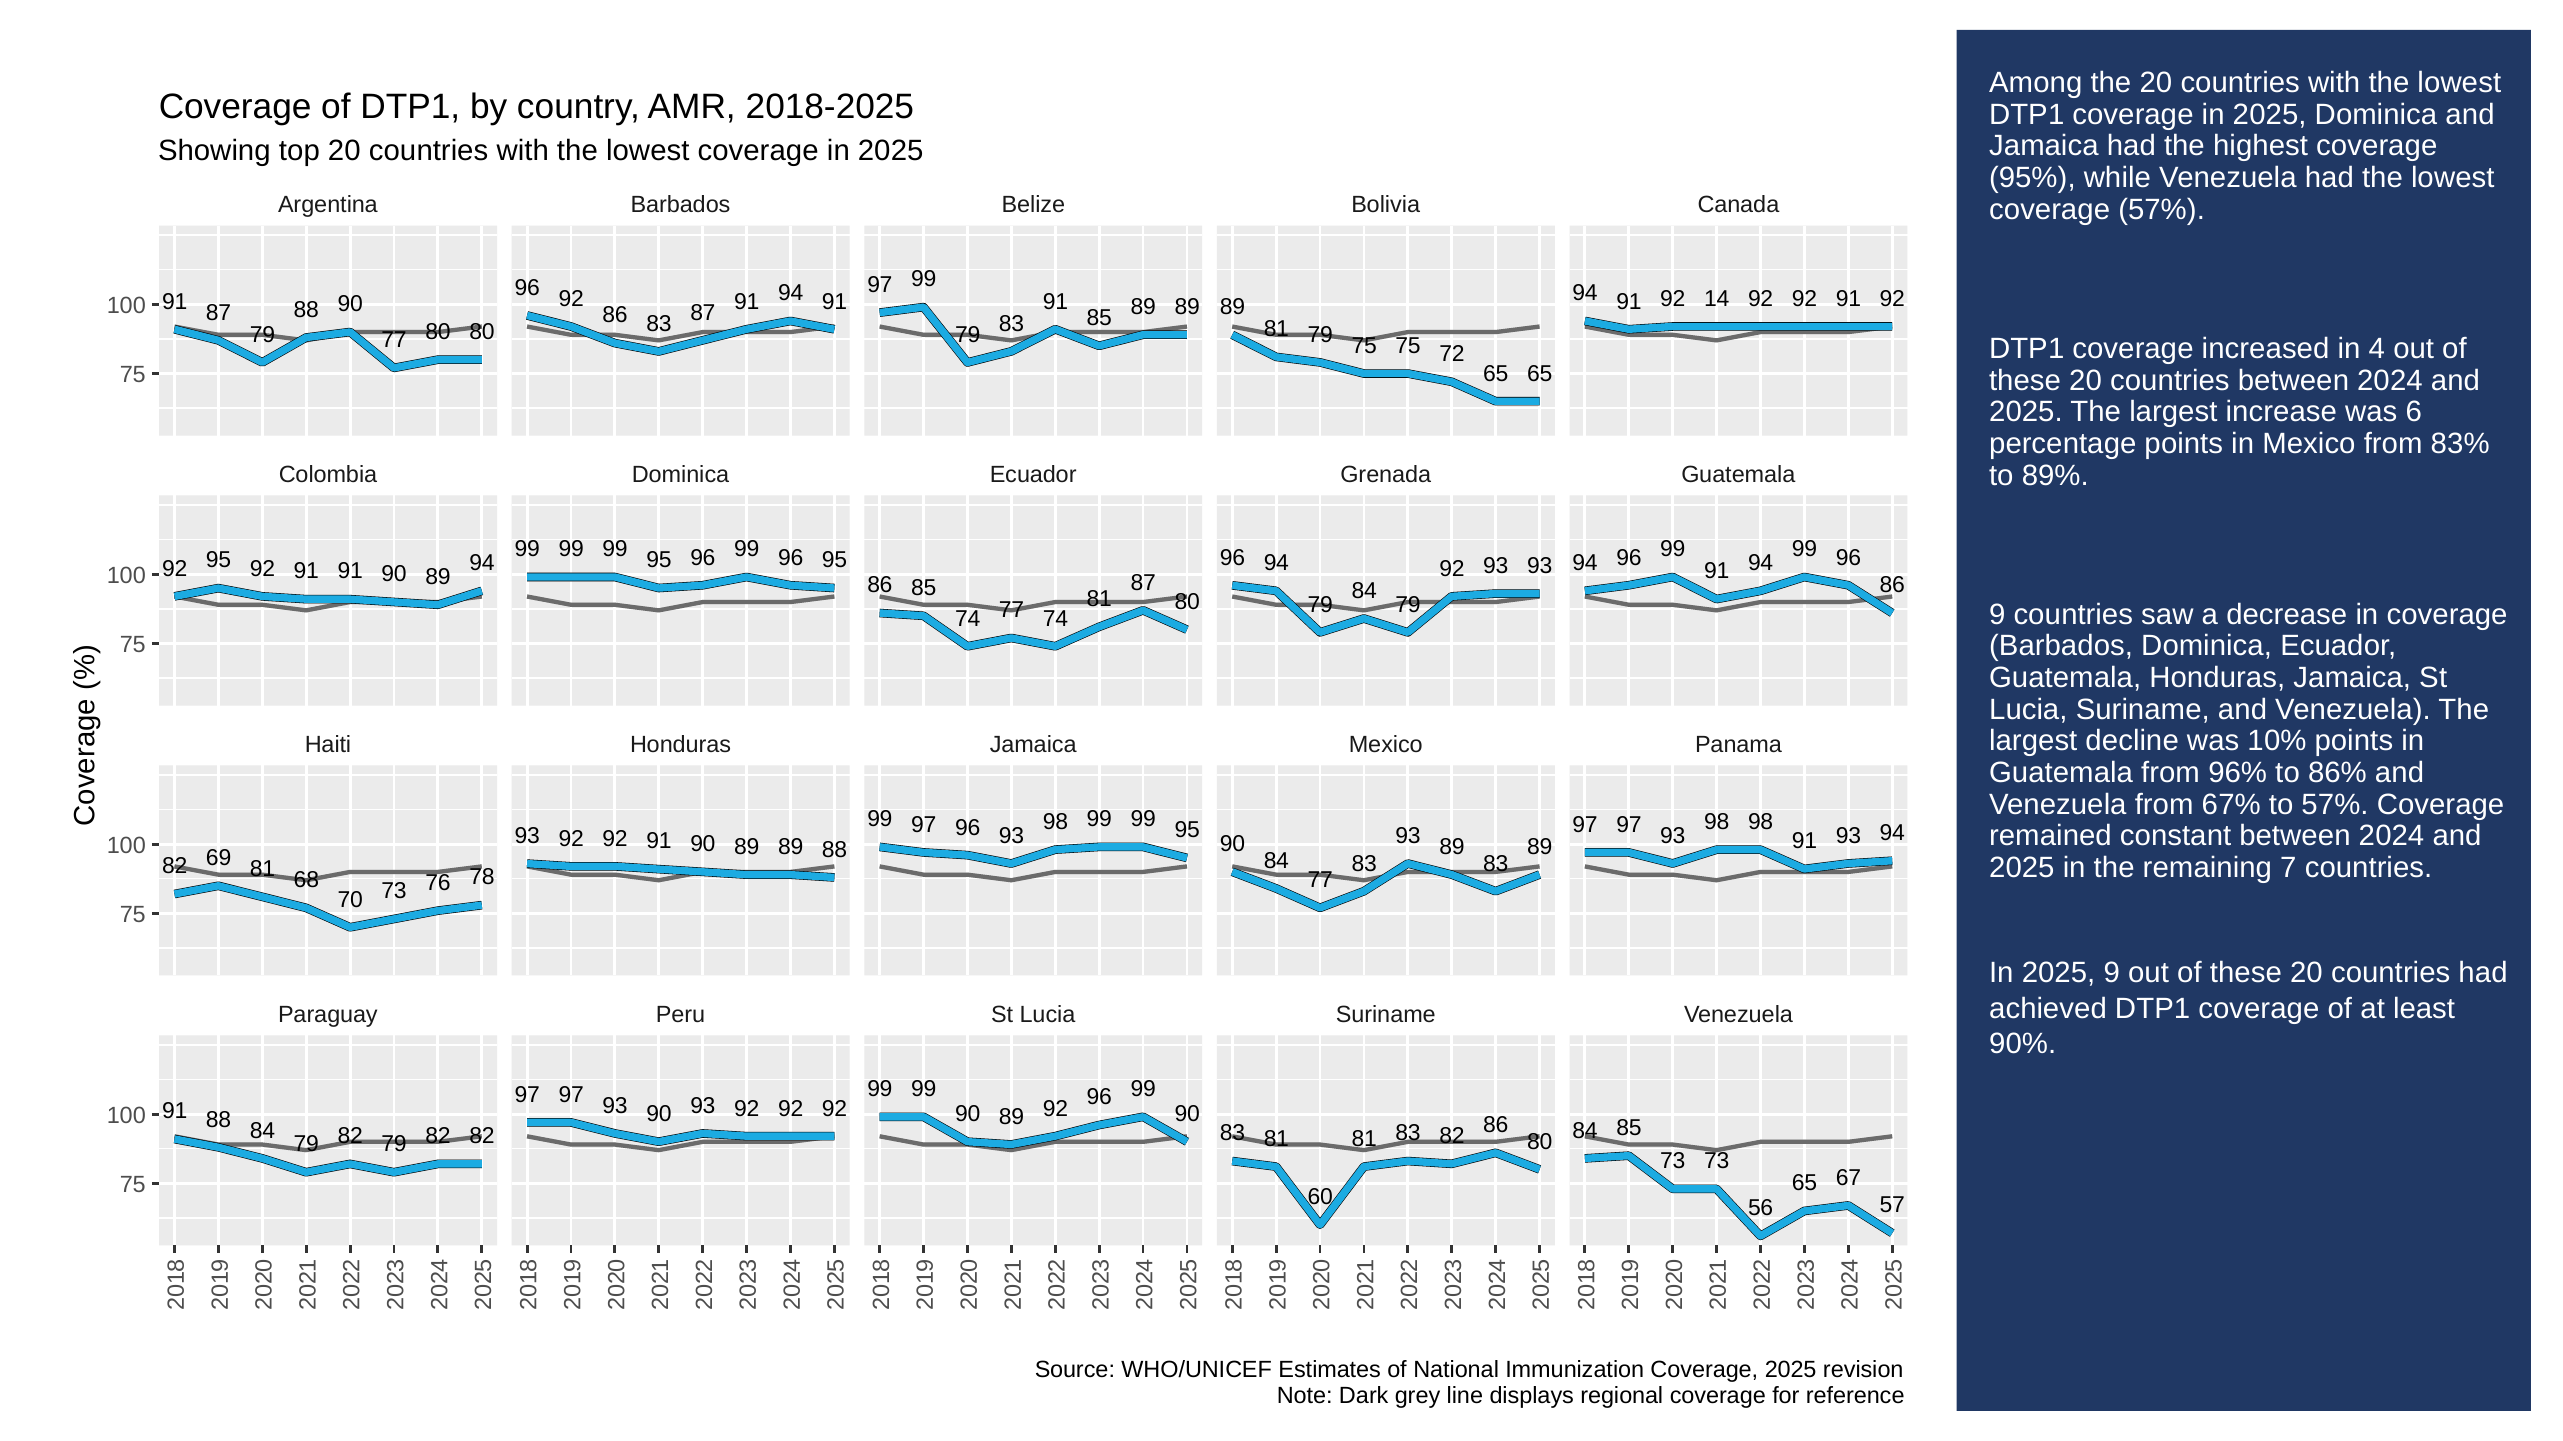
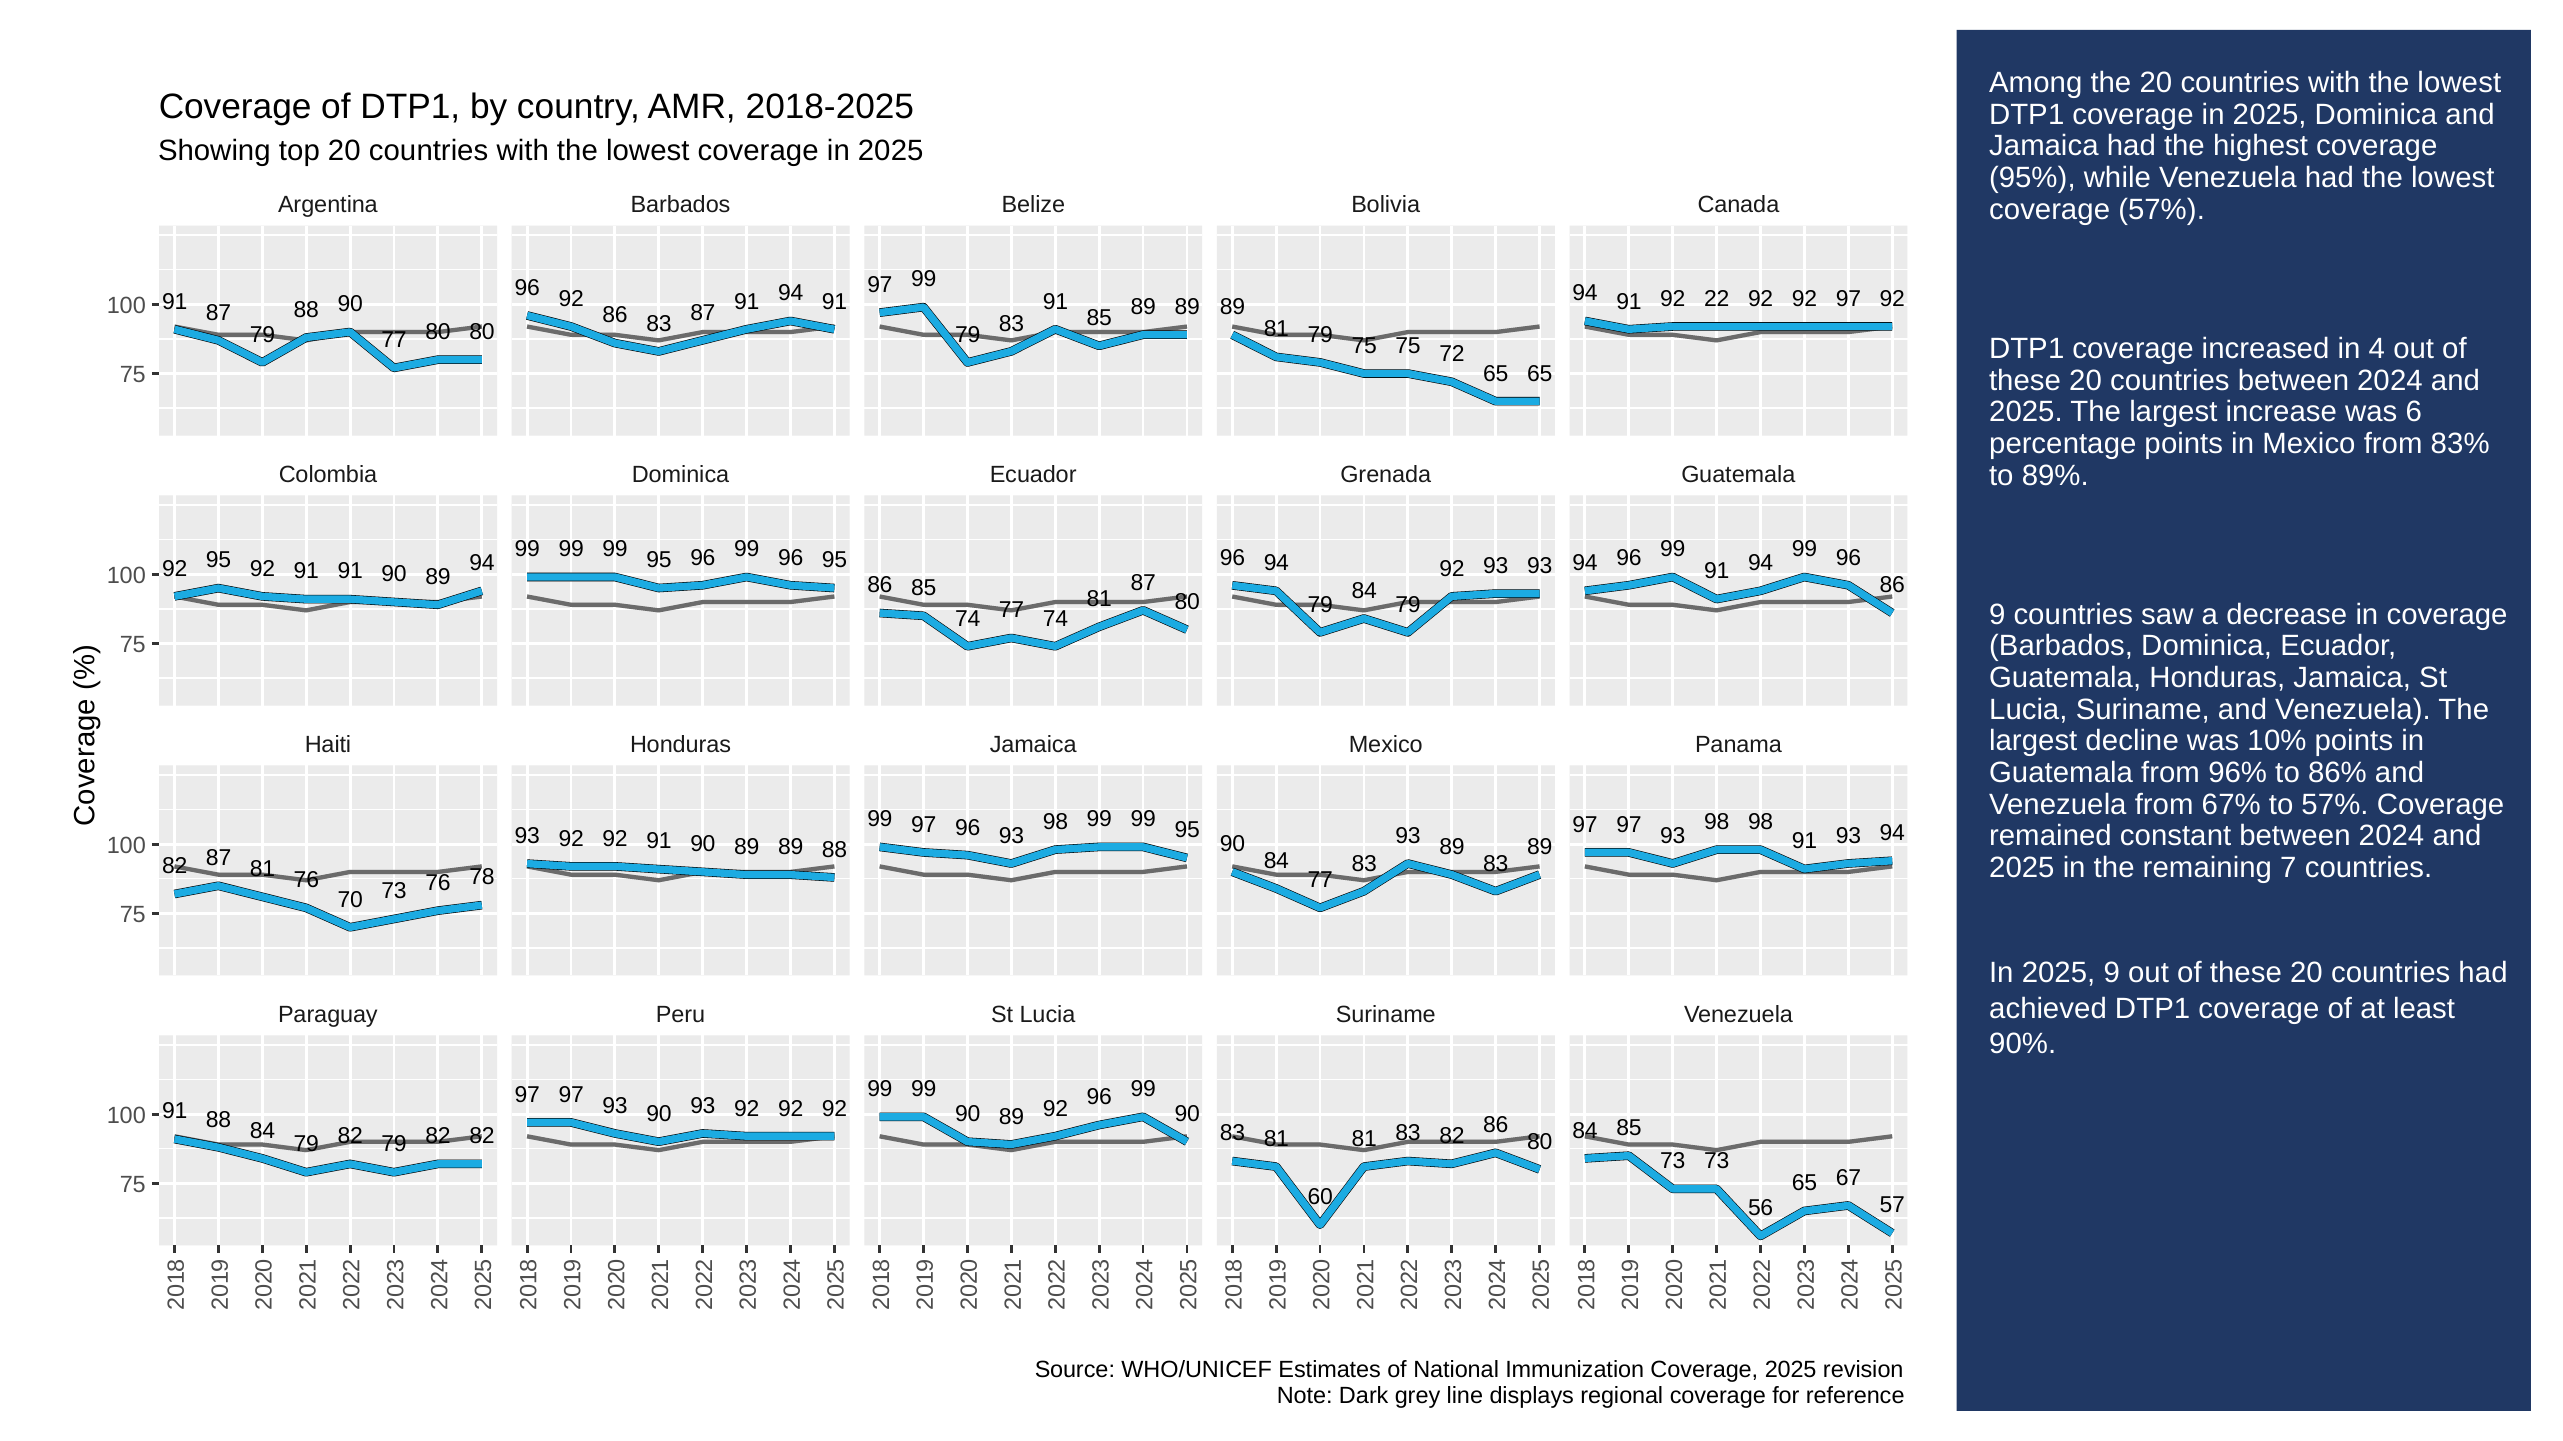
14: 14 -> 22 (1717, 299)
91: 91 -> 97 (1848, 299)
82 69: 69 -> 87 (219, 858)
81 68: 68 -> 76 (306, 881)
